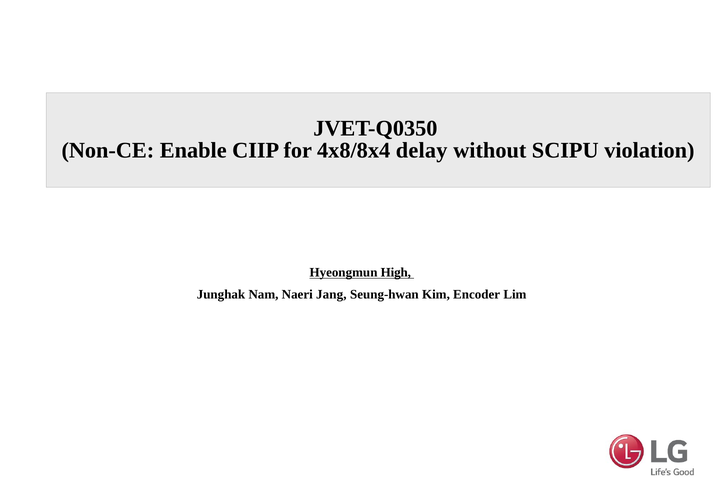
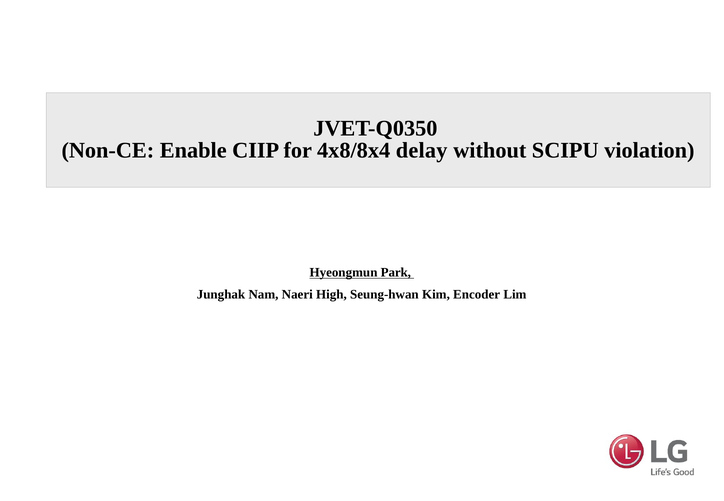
High: High -> Park (396, 273)
Jang: Jang -> High (331, 295)
